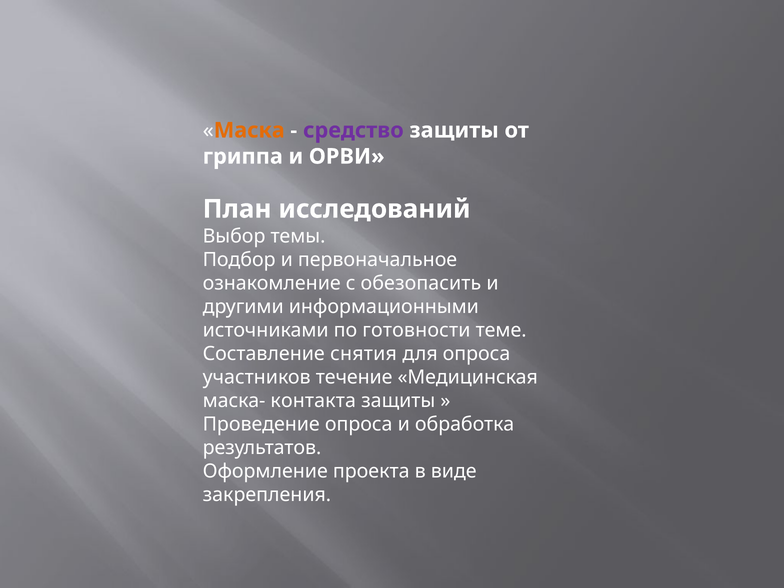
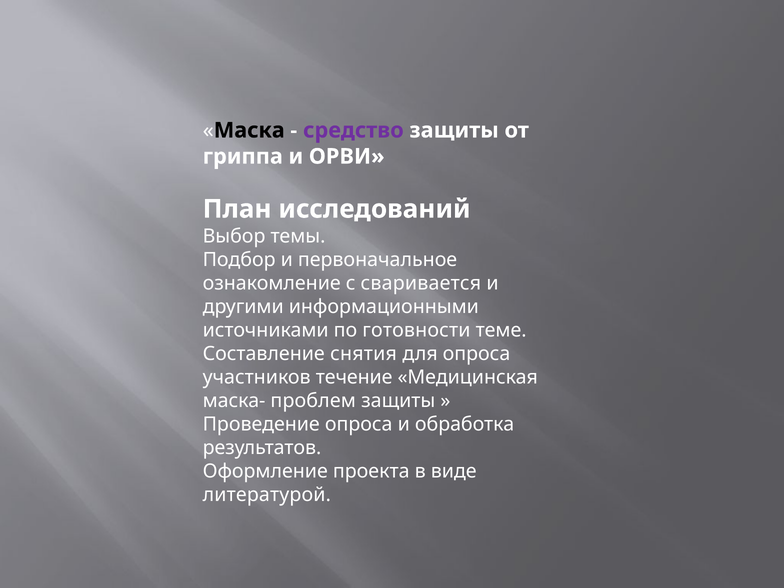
Маска colour: orange -> black (249, 130)
обезопасить: обезопасить -> сваривается (421, 283)
контакта: контакта -> проблем (313, 401)
закрепления: закрепления -> литературой (267, 495)
